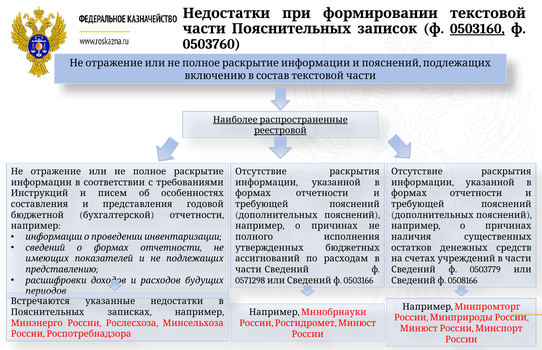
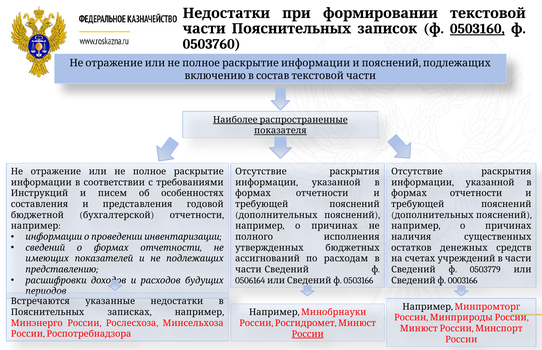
реестровой: реестровой -> показателя (280, 131)
0571298: 0571298 -> 0506164 (250, 280)
0508166: 0508166 -> 0003166 (463, 280)
России underline: none -> present (308, 334)
